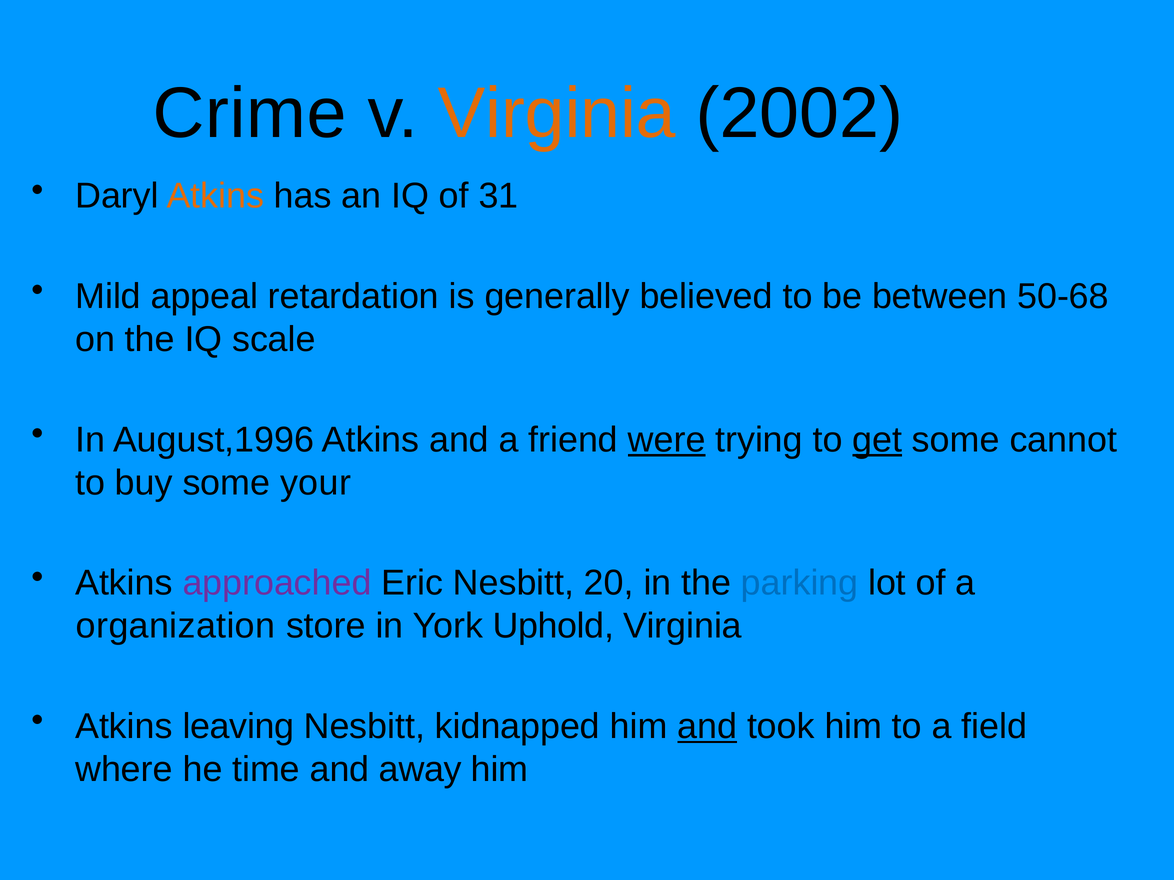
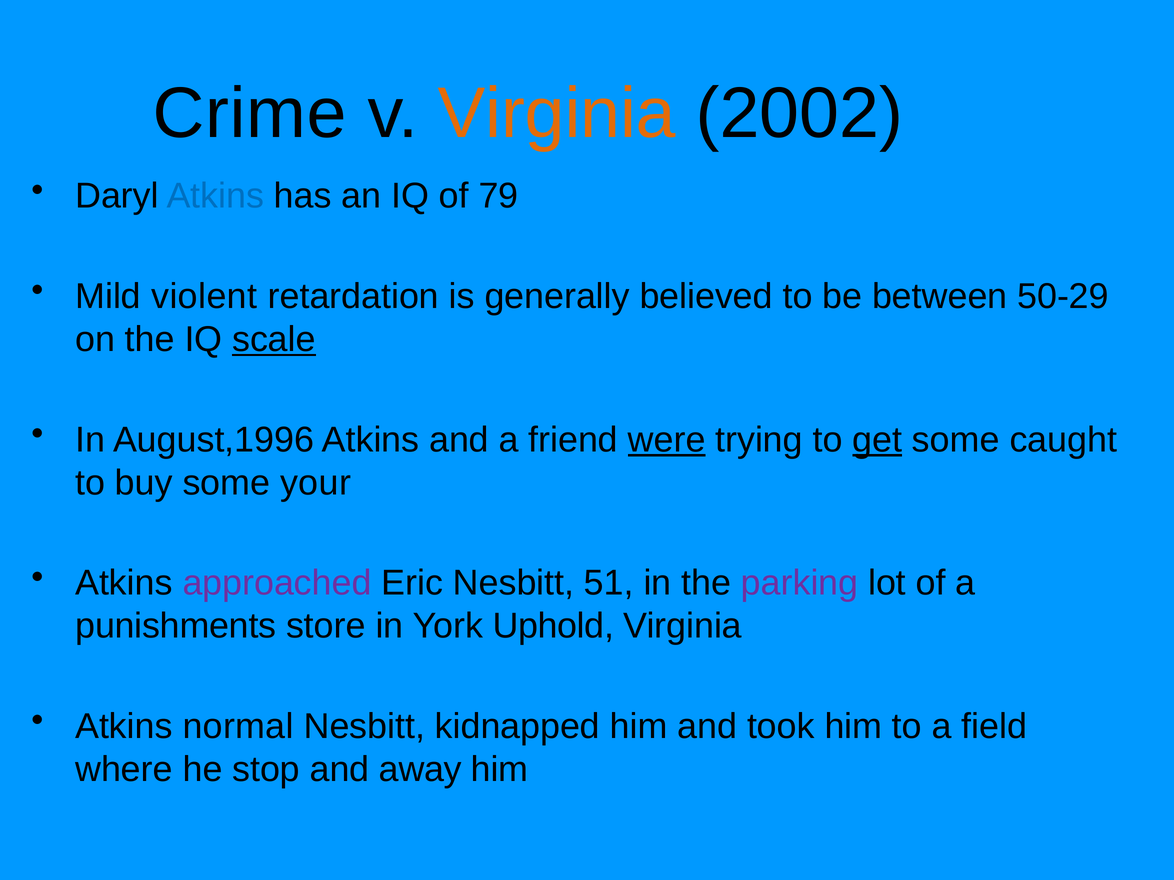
Atkins colour: orange -> blue (215, 196)
31: 31 -> 79 (498, 196)
appeal: appeal -> violent (204, 297)
50-68: 50-68 -> 50-29 (1063, 297)
scale underline: none -> present (274, 340)
cannot: cannot -> caught (1063, 440)
20: 20 -> 51 (609, 583)
parking colour: blue -> purple (800, 583)
organization: organization -> punishments (176, 626)
leaving: leaving -> normal (238, 727)
and underline: present -> none (707, 727)
time: time -> stop (266, 770)
